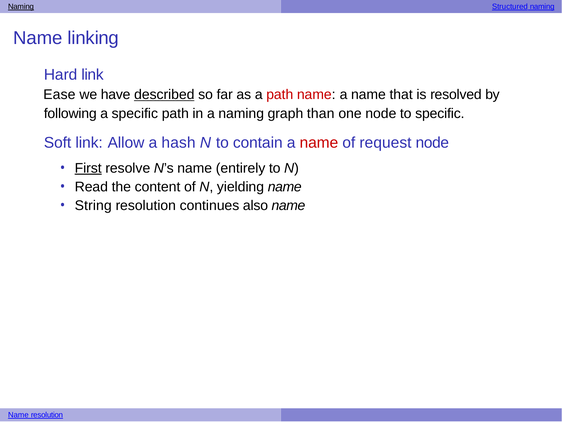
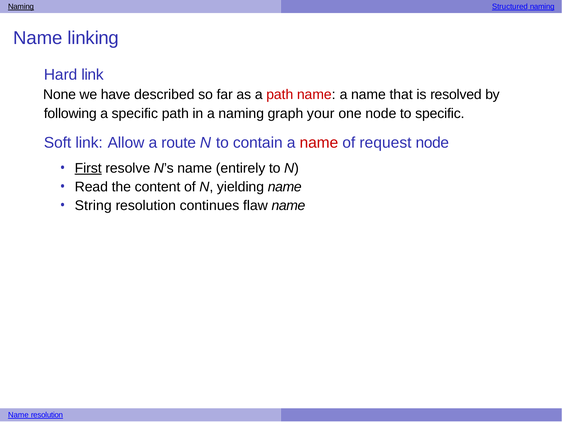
Ease: Ease -> None (60, 95)
described underline: present -> none (164, 95)
than: than -> your (321, 113)
hash: hash -> route (179, 143)
also: also -> flaw (255, 206)
